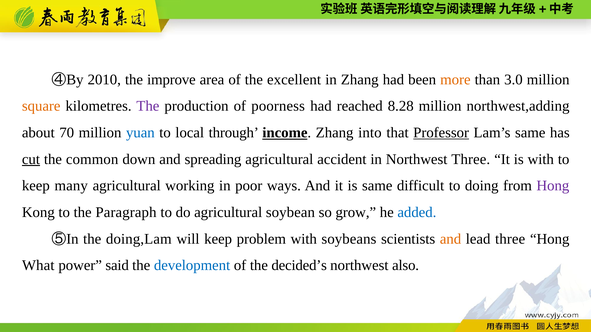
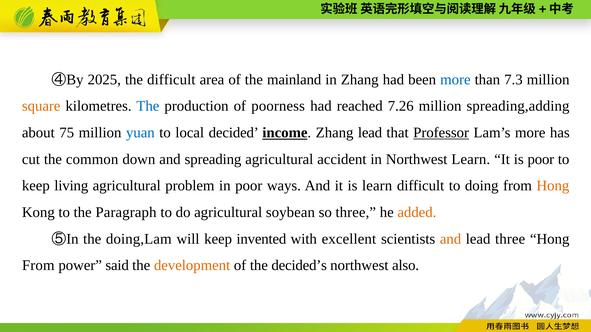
2010: 2010 -> 2025 (104, 80)
the improve: improve -> difficult (171, 80)
excellent: excellent -> mainland (294, 80)
more colour: orange -> blue (455, 80)
3.0: 3.0 -> 7.3 (513, 80)
The colour: purple -> blue (148, 106)
8.28: 8.28 -> 7.26 (401, 106)
northwest,adding: northwest,adding -> spreading,adding (518, 106)
70: 70 -> 75 (67, 133)
through: through -> decided (234, 133)
Zhang into: into -> lead (370, 133)
Lam’s same: same -> more (530, 133)
cut underline: present -> none (31, 159)
Northwest Three: Three -> Learn (471, 159)
is with: with -> poor (541, 159)
many: many -> living (71, 186)
working: working -> problem (190, 186)
is same: same -> learn (377, 186)
Hong colour: purple -> orange (553, 186)
so grow: grow -> three (356, 213)
added colour: blue -> orange (417, 213)
problem: problem -> invented (261, 239)
soybeans: soybeans -> excellent (349, 239)
What: What -> From (38, 266)
development colour: blue -> orange (192, 266)
